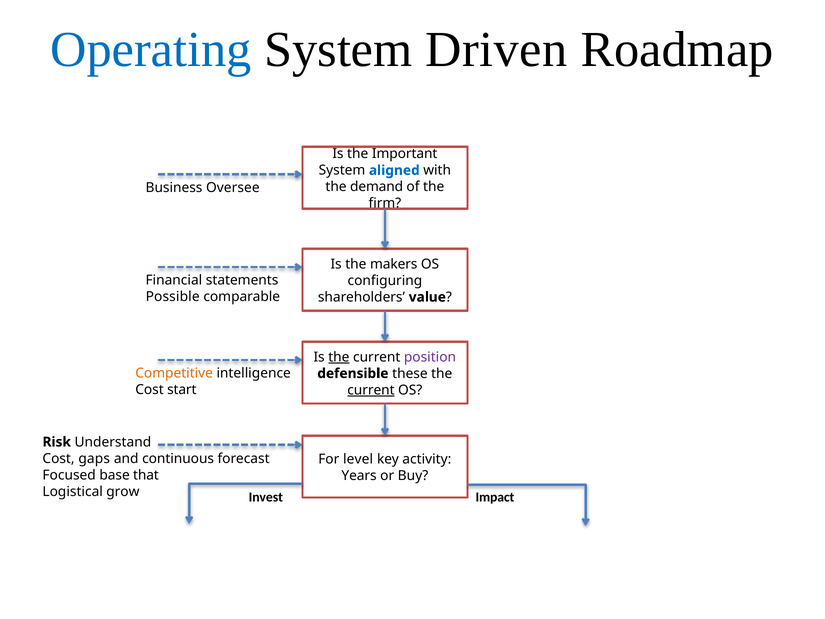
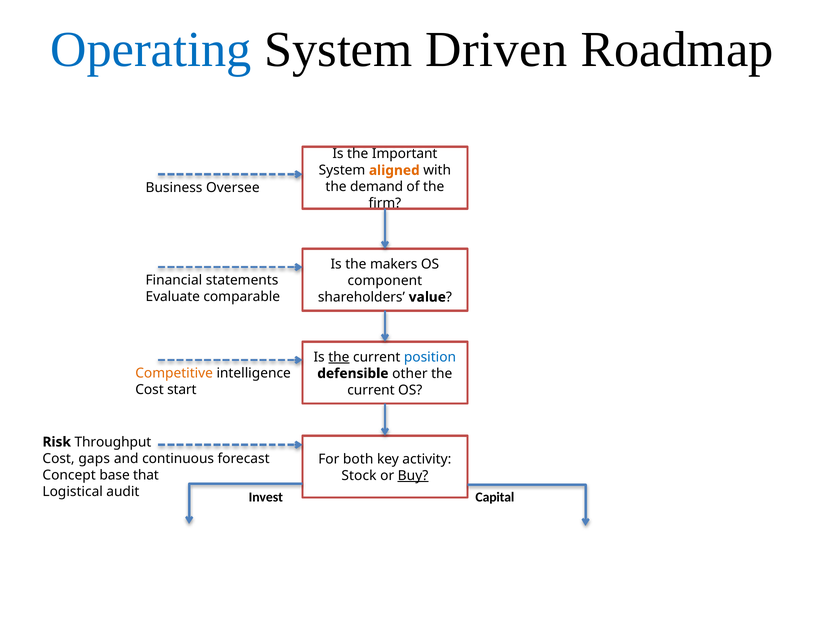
aligned colour: blue -> orange (394, 170)
configuring: configuring -> component (385, 281)
Possible: Possible -> Evaluate (173, 297)
position colour: purple -> blue (430, 357)
these: these -> other (410, 373)
current underline: present -> none (371, 390)
Understand: Understand -> Throughput (113, 442)
level: level -> both (358, 459)
Focused: Focused -> Concept (69, 475)
Years: Years -> Stock (359, 476)
Buy underline: none -> present (413, 476)
grow: grow -> audit (123, 491)
Impact: Impact -> Capital (495, 497)
